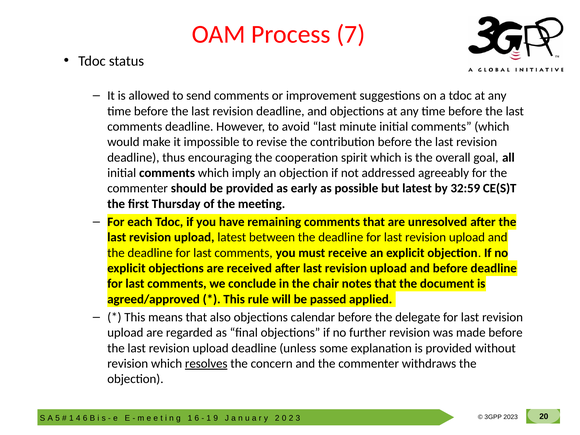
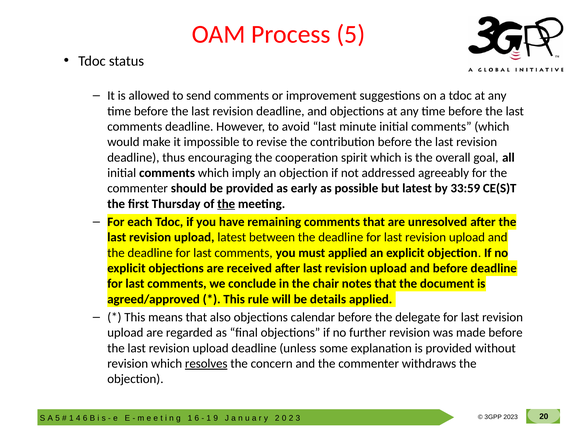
Process 7: 7 -> 5 (351, 34)
32:59: 32:59 -> 33:59 (465, 188)
the underline: none -> present (226, 204)
must receive: receive -> applied (348, 253)
passed: passed -> details (328, 299)
